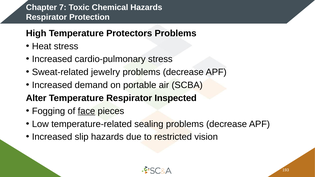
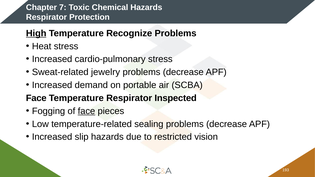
High underline: none -> present (36, 33)
Protectors: Protectors -> Recognize (129, 33)
Alter: Alter -> Face (36, 98)
